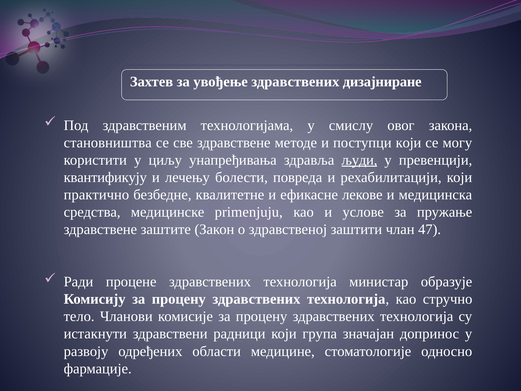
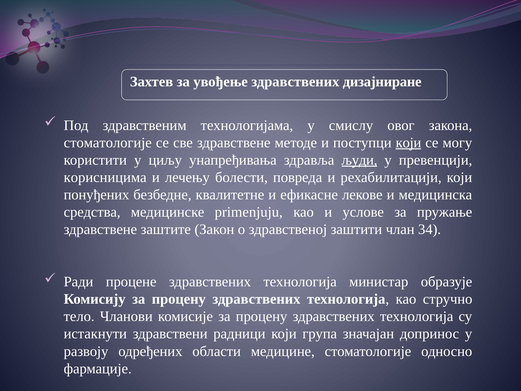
становништва: становништва -> стоматологије (108, 143)
који underline: none -> present (409, 143)
квантификују: квантификују -> корисницима (105, 177)
практично: практично -> понуђених (97, 195)
47: 47 -> 34 (430, 229)
